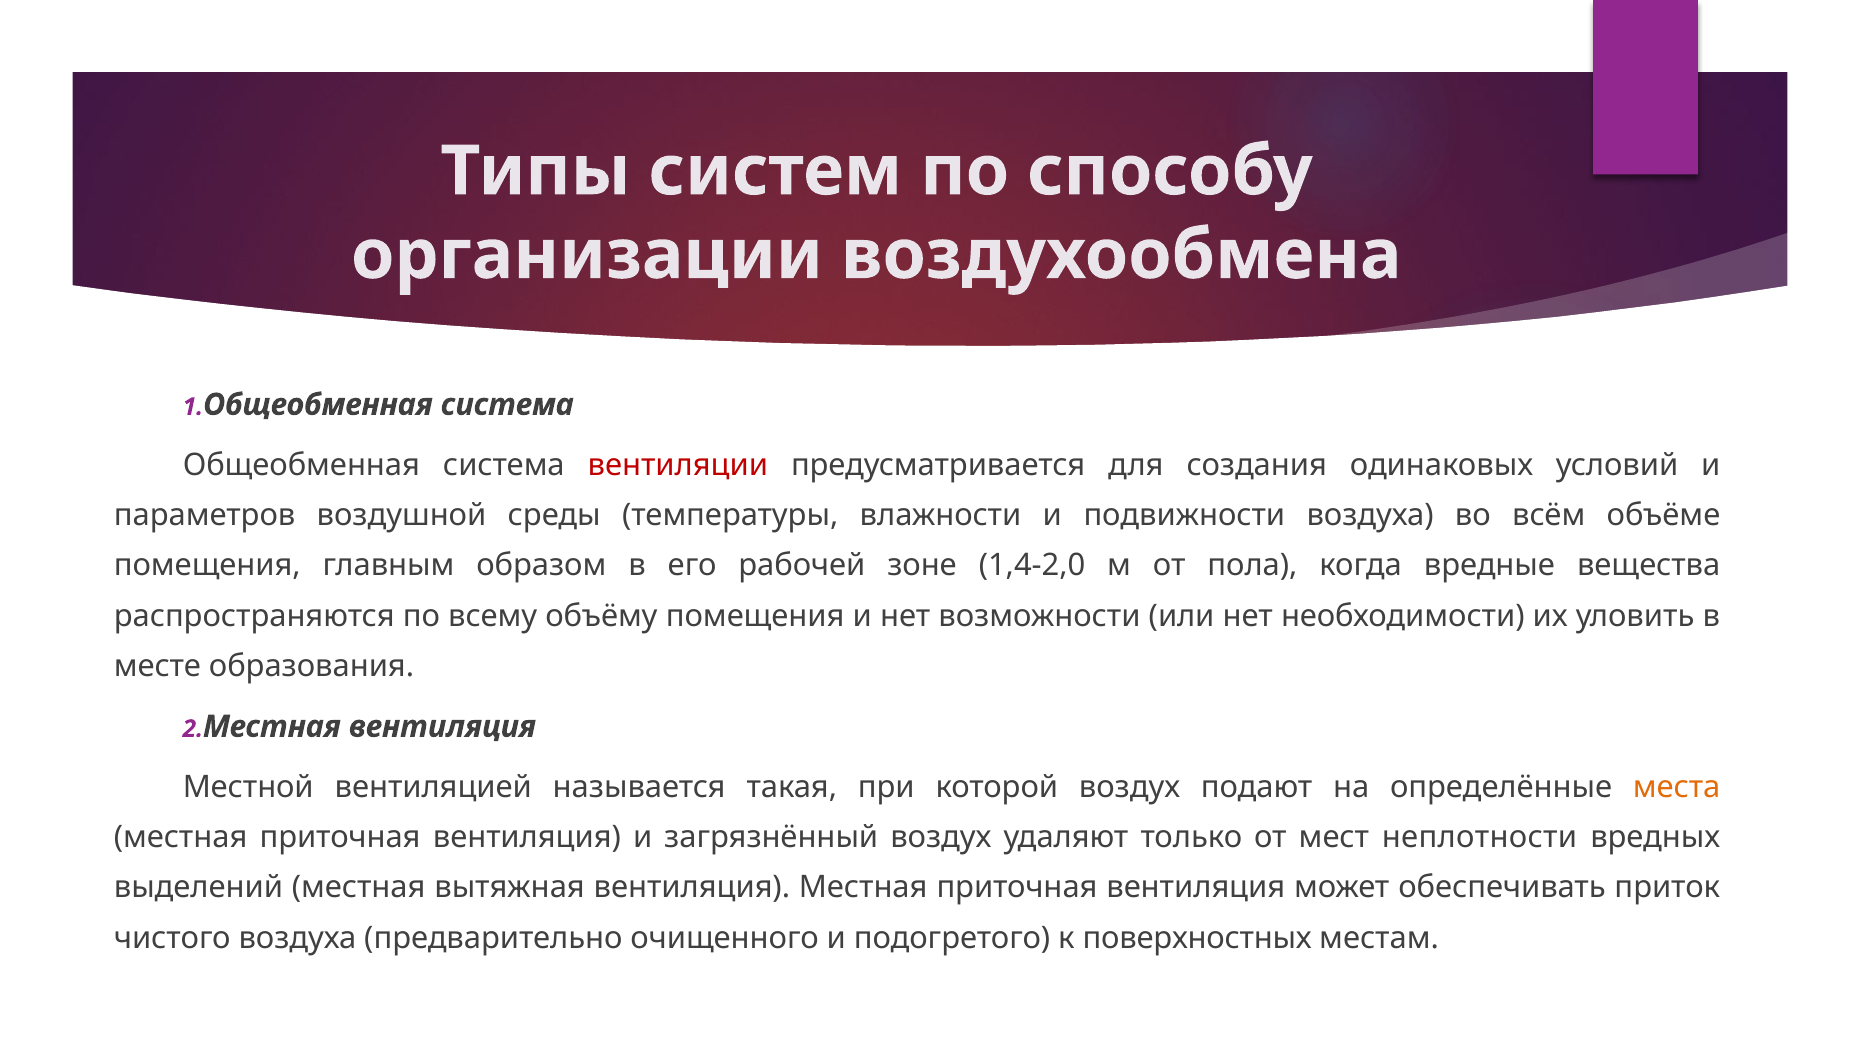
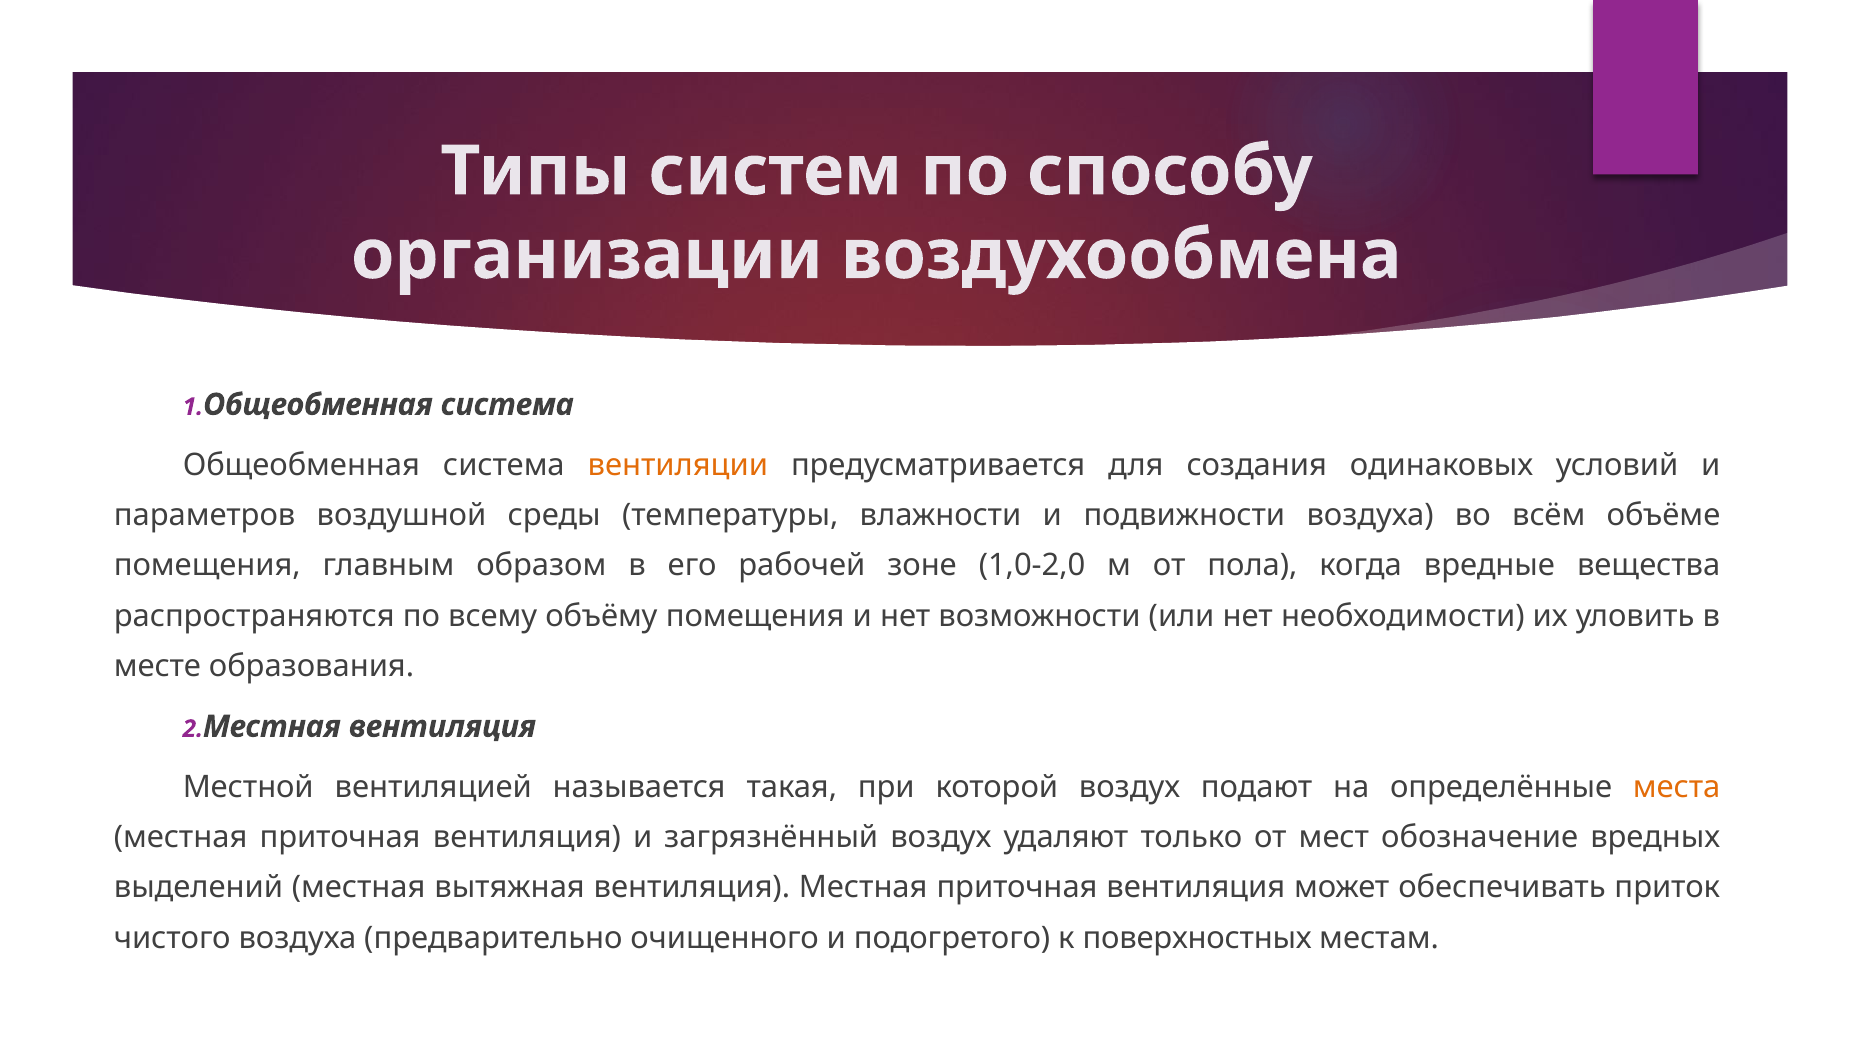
вентиляции colour: red -> orange (678, 465)
1,4-2,0: 1,4-2,0 -> 1,0-2,0 (1032, 566)
неплотности: неплотности -> обозначение (1480, 837)
